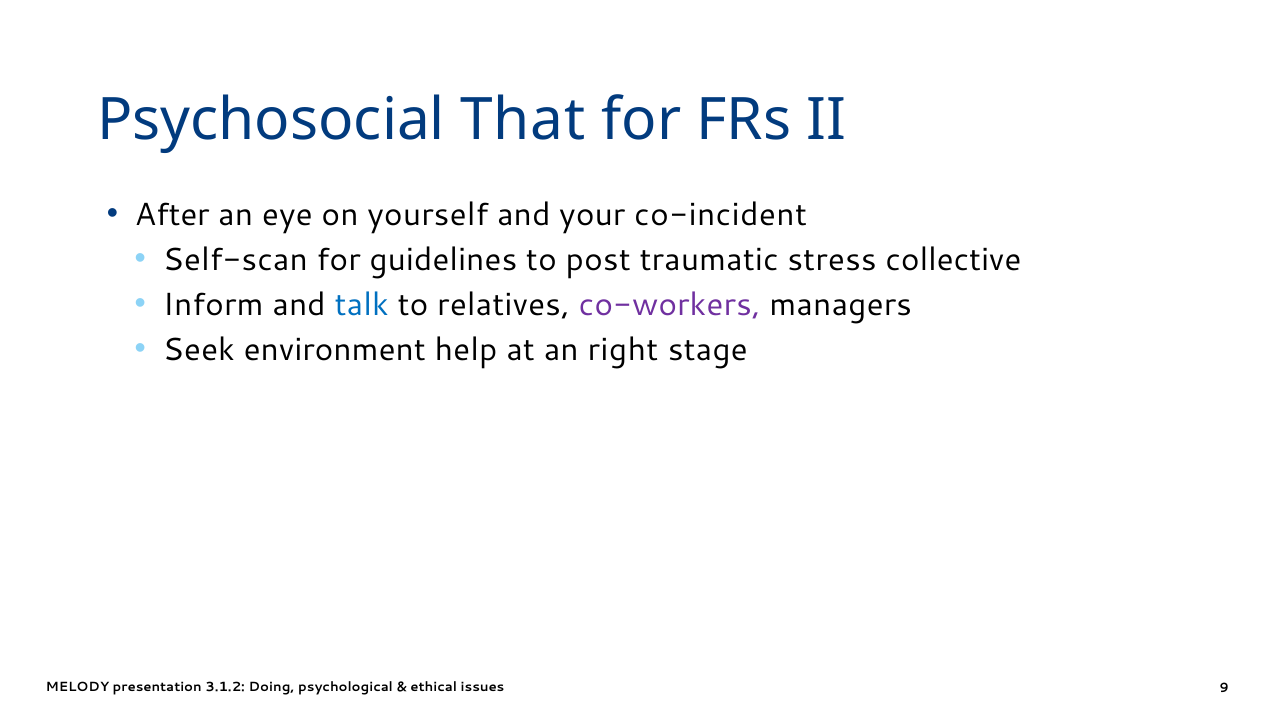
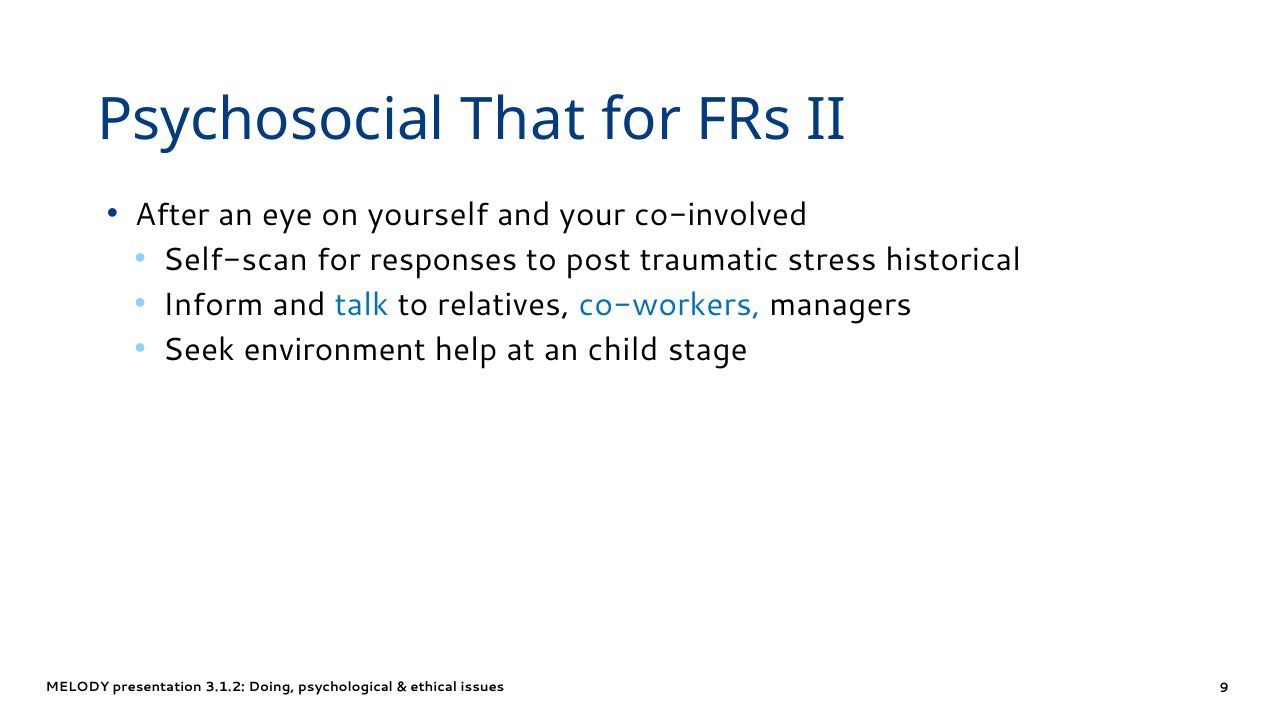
co-incident: co-incident -> co-involved (721, 215)
guidelines: guidelines -> responses (443, 260)
collective: collective -> historical (953, 260)
co-workers colour: purple -> blue (670, 305)
right: right -> child (623, 350)
